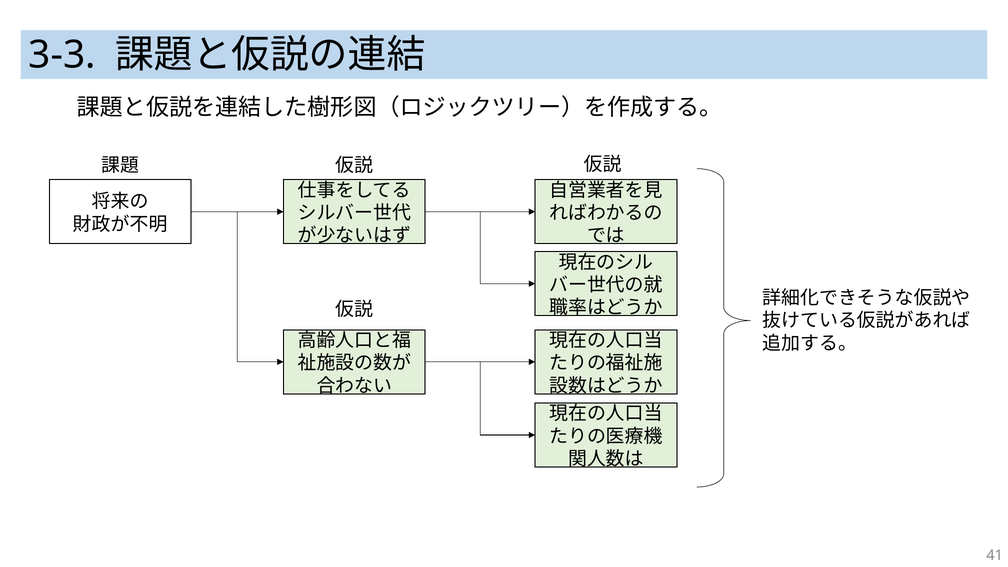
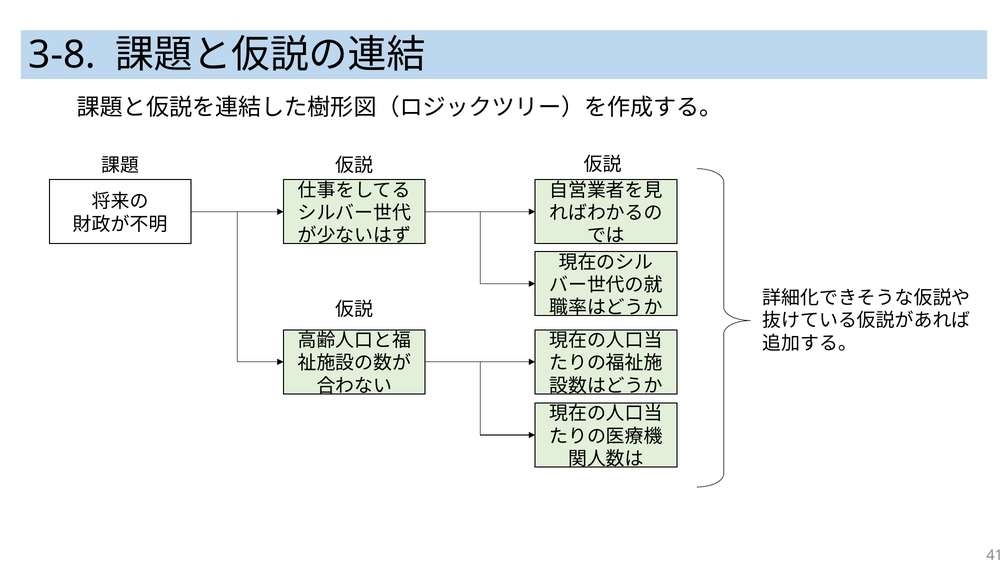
3-3: 3-3 -> 3-8 (62, 55)
